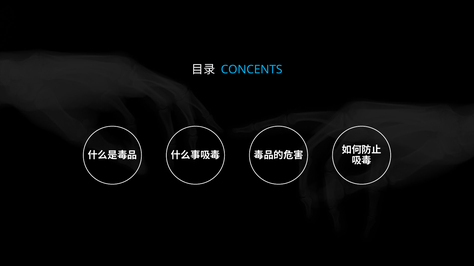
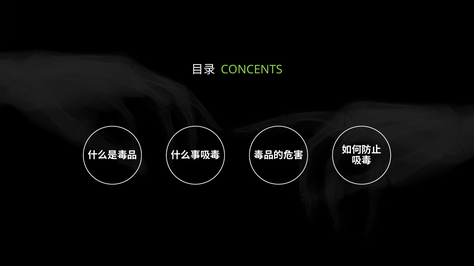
CONCENTS colour: light blue -> light green (252, 70)
